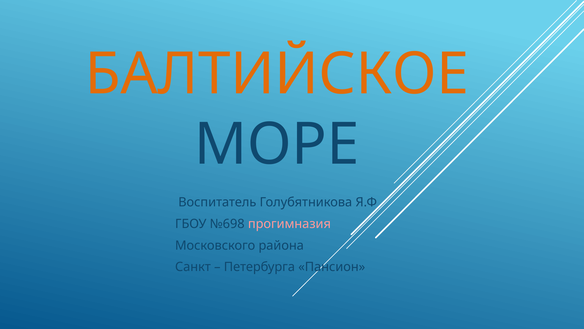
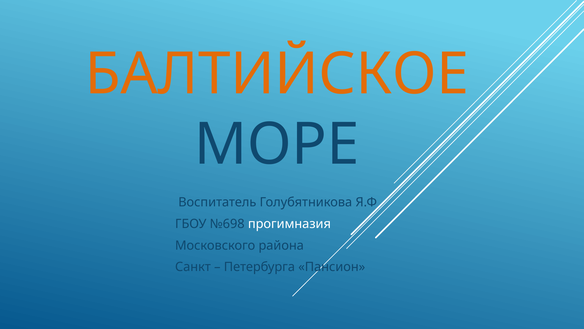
прогимназия colour: pink -> white (289, 224)
